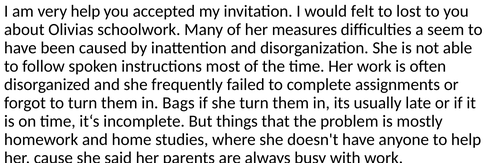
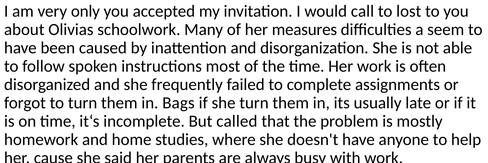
very help: help -> only (85, 11)
felt: felt -> call (362, 11)
things: things -> called (237, 121)
